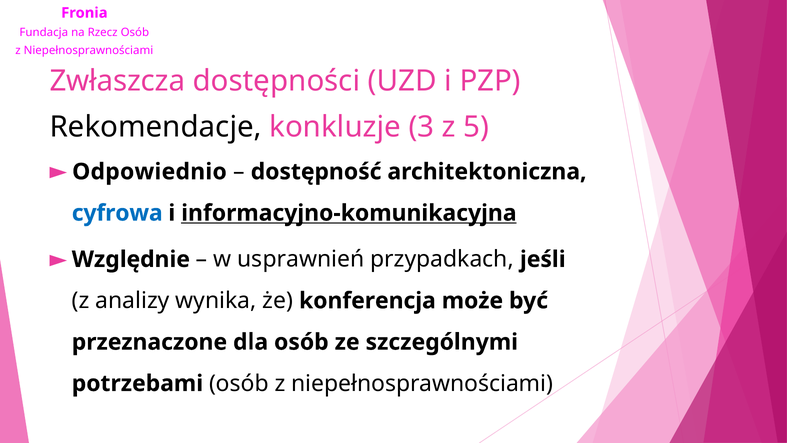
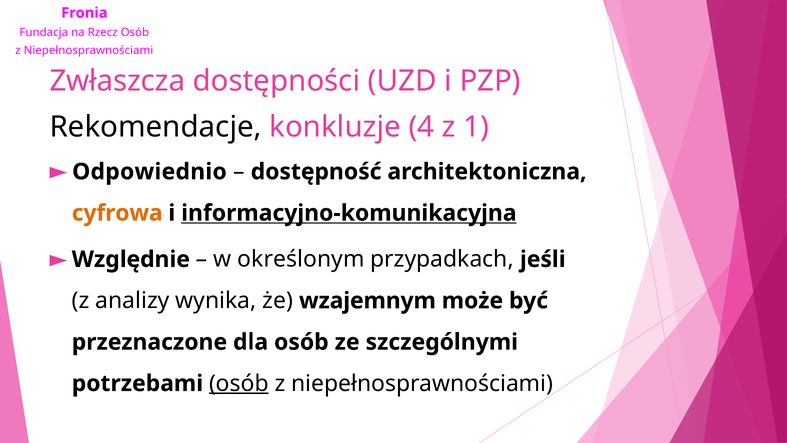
3: 3 -> 4 (421, 127)
5: 5 -> 1 (476, 127)
cyfrowa colour: blue -> orange (117, 213)
usprawnień: usprawnień -> określonym (301, 259)
konferencja: konferencja -> wzajemnym (367, 301)
osób underline: none -> present (239, 383)
